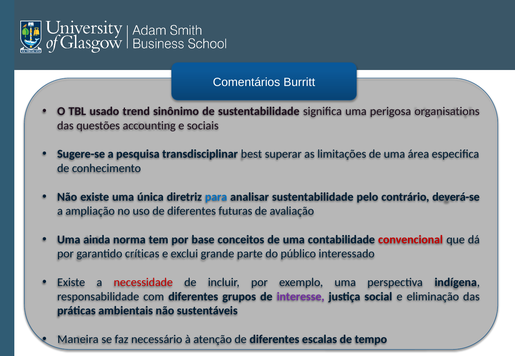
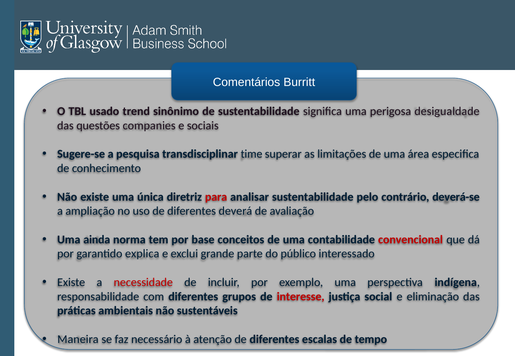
organisations: organisations -> desigualdade (447, 111)
accounting: accounting -> companies (149, 126)
best: best -> time (252, 154)
para colour: blue -> red (216, 197)
futuras: futuras -> deverá (235, 211)
críticas: críticas -> explica (142, 254)
interesse colour: purple -> red (301, 297)
